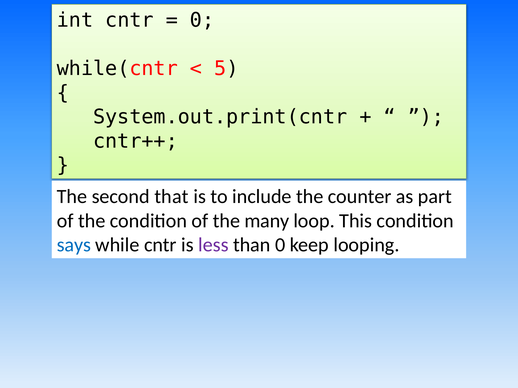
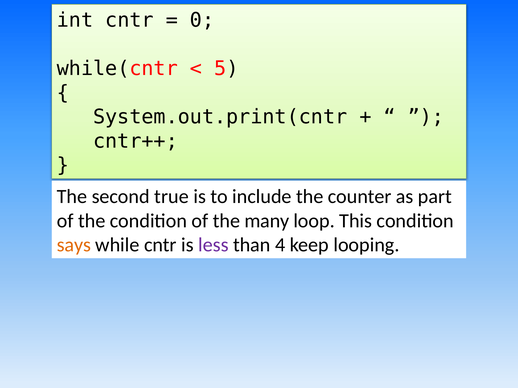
that: that -> true (172, 197)
says colour: blue -> orange (74, 245)
than 0: 0 -> 4 (280, 245)
